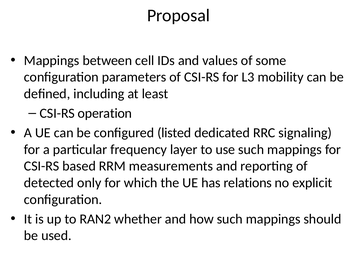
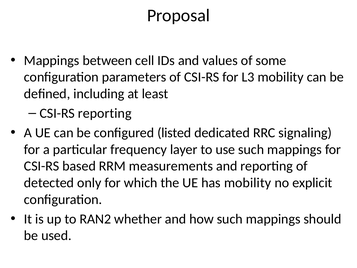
CSI-RS operation: operation -> reporting (105, 113)
has relations: relations -> mobility (248, 183)
